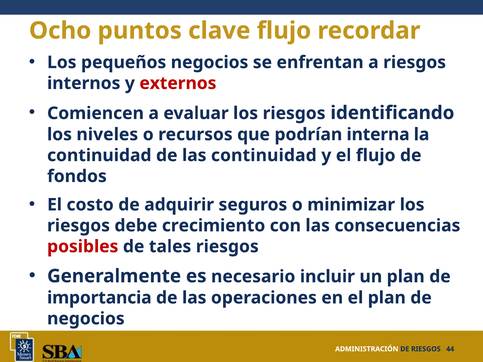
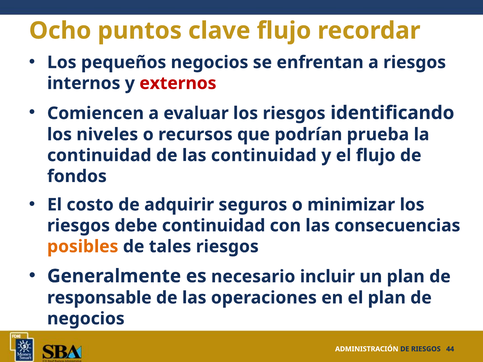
interna: interna -> prueba (378, 135)
debe crecimiento: crecimiento -> continuidad (214, 226)
posibles colour: red -> orange (83, 247)
importancia: importancia -> responsable (99, 298)
